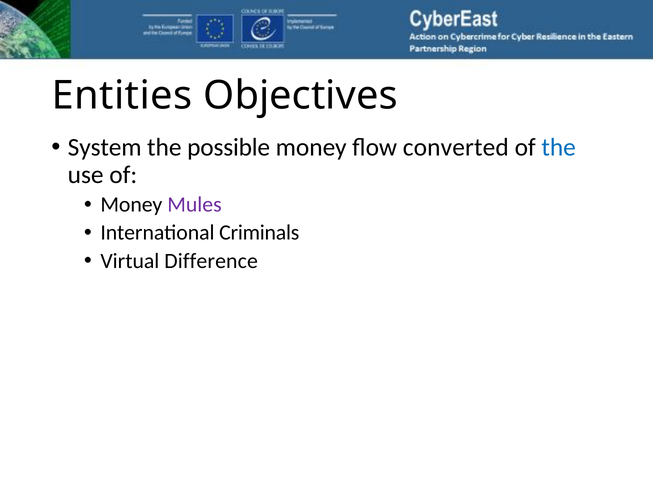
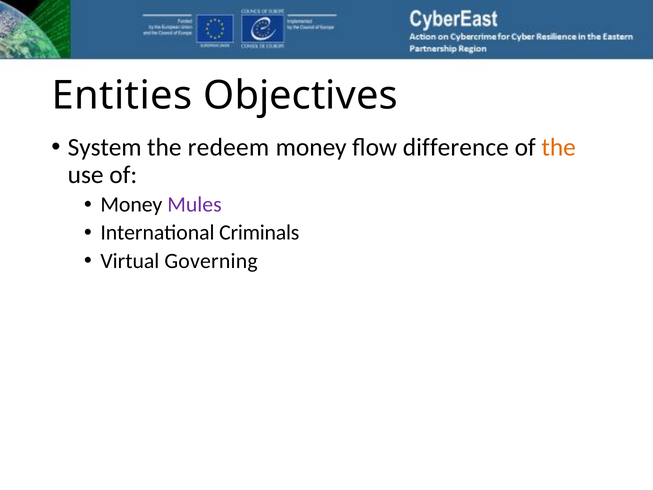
possible: possible -> redeem (228, 147)
converted: converted -> difference (456, 147)
the colour: blue -> orange (559, 147)
Difference: Difference -> Governing (211, 261)
